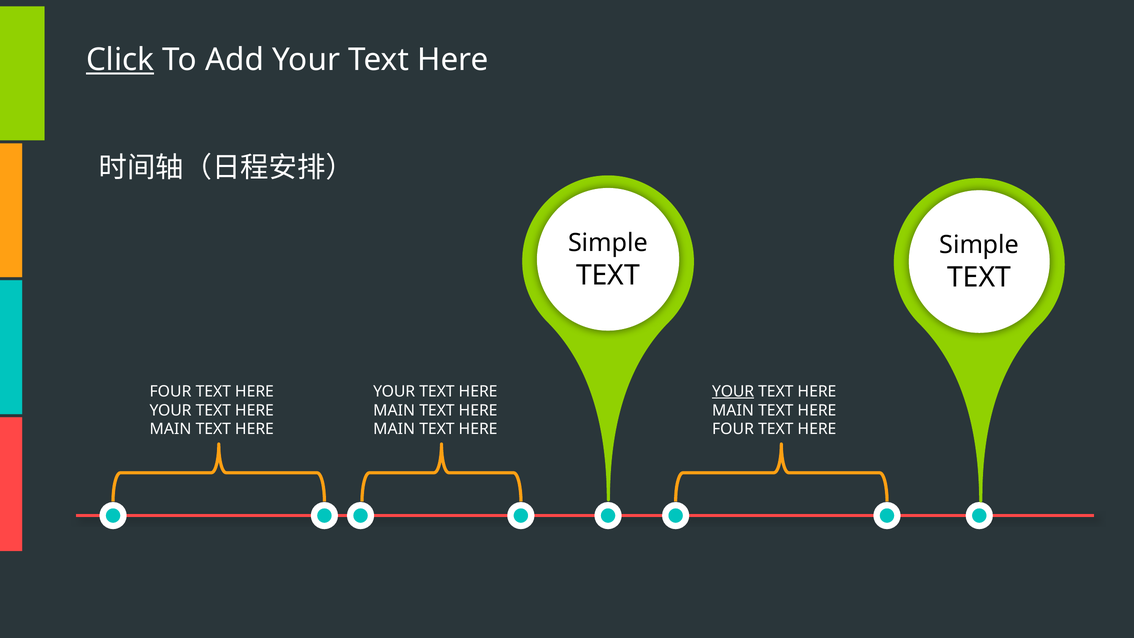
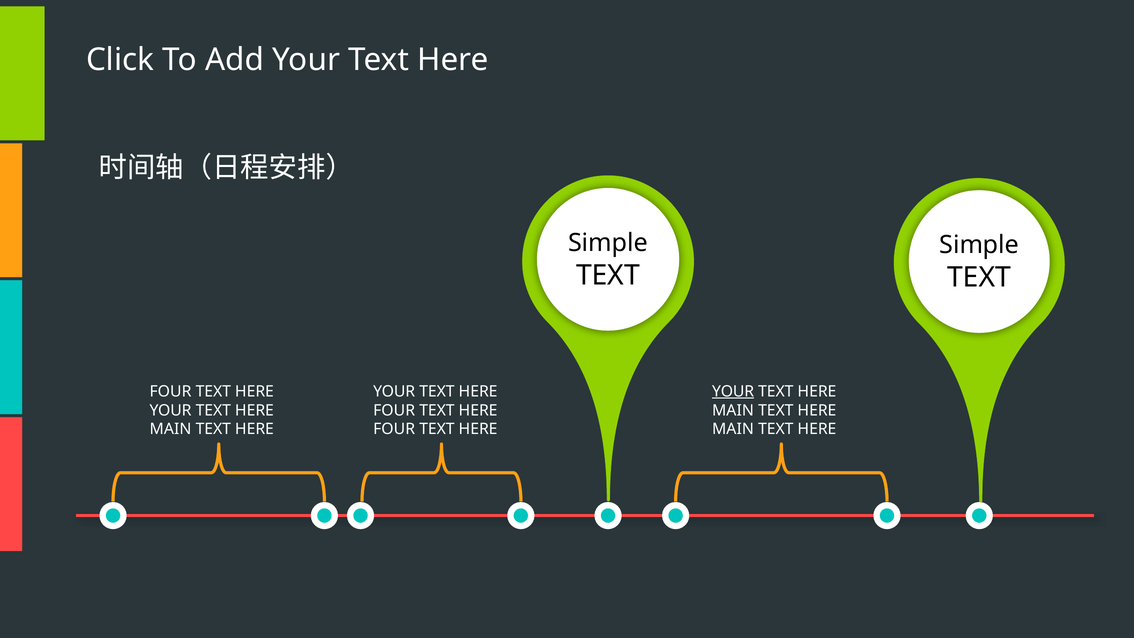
Click underline: present -> none (120, 60)
MAIN: MAIN -> FOUR (394, 410)
MAIN: MAIN -> FOUR (394, 429)
FOUR: FOUR -> MAIN (733, 429)
